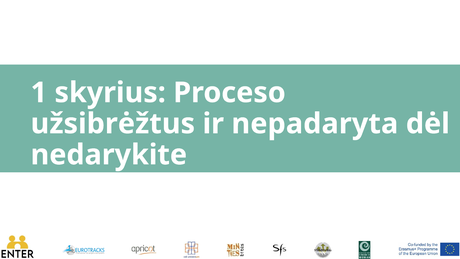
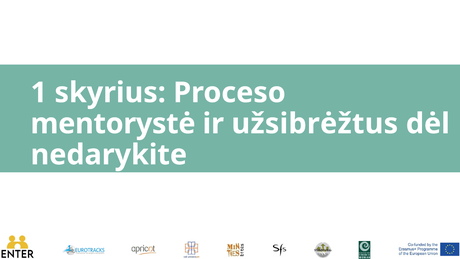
užsibrėžtus: užsibrėžtus -> mentorystė (113, 124)
nepadaryta: nepadaryta -> užsibrėžtus (315, 124)
